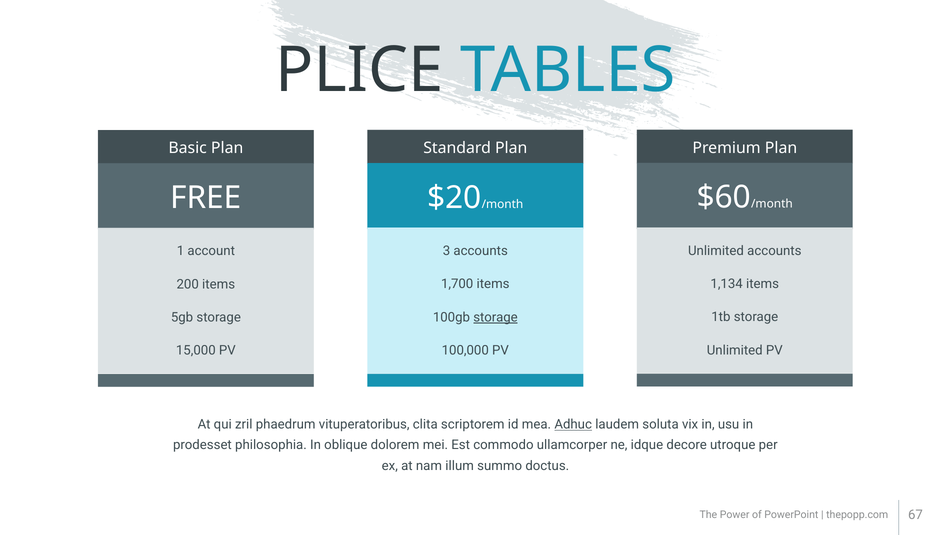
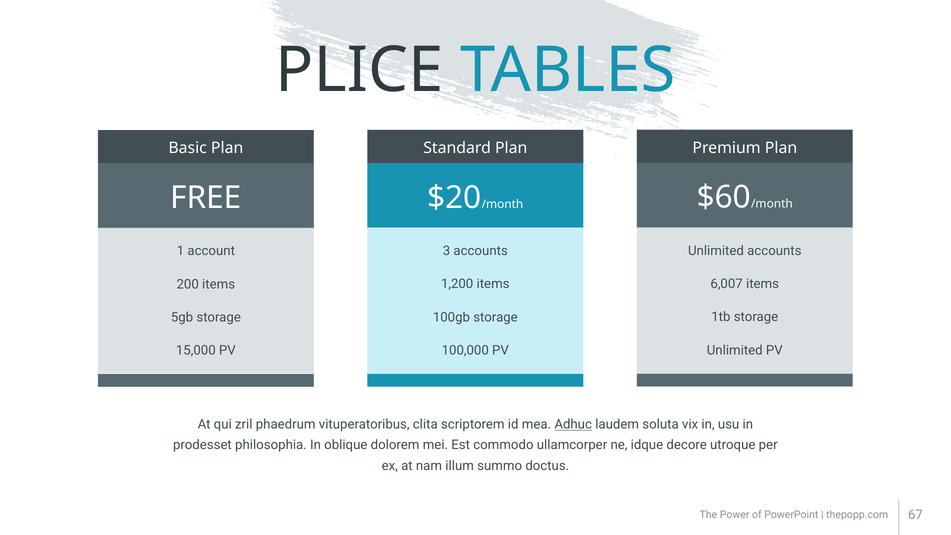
1,134: 1,134 -> 6,007 (727, 284)
1,700: 1,700 -> 1,200 (457, 284)
storage underline: present -> none (496, 317)
